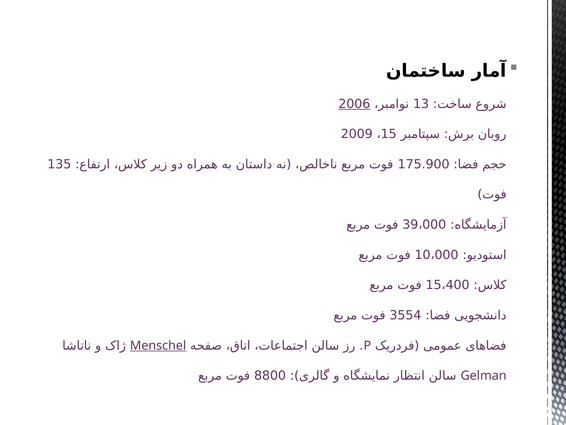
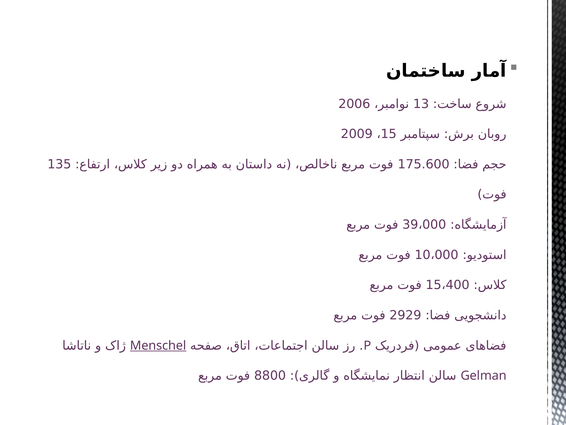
2006 underline: present -> none (354, 104)
175.900: 175.900 -> 175.600 (424, 164)
3554: 3554 -> 2929 (405, 315)
